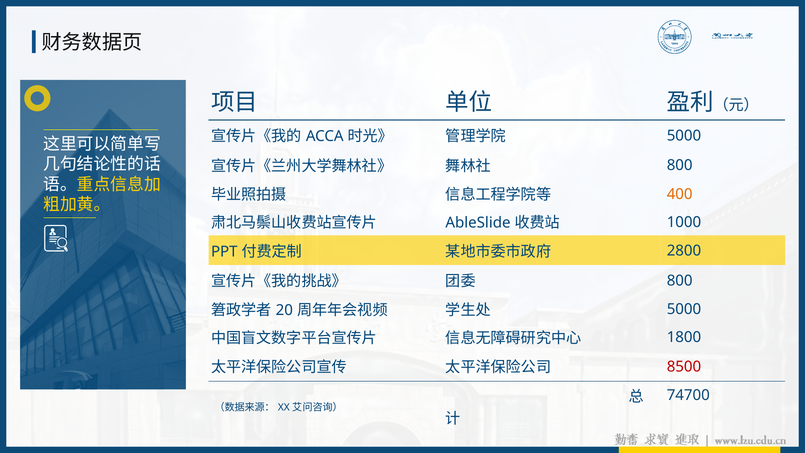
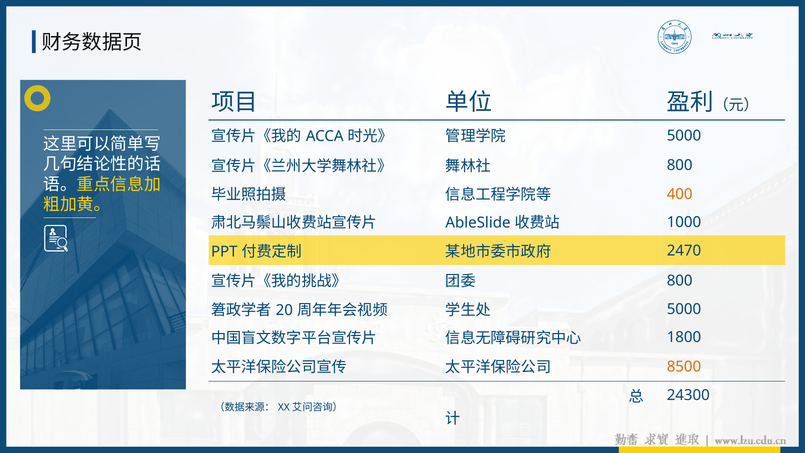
2800: 2800 -> 2470 (684, 251)
8500 colour: red -> orange (684, 367)
74700: 74700 -> 24300 (688, 395)
